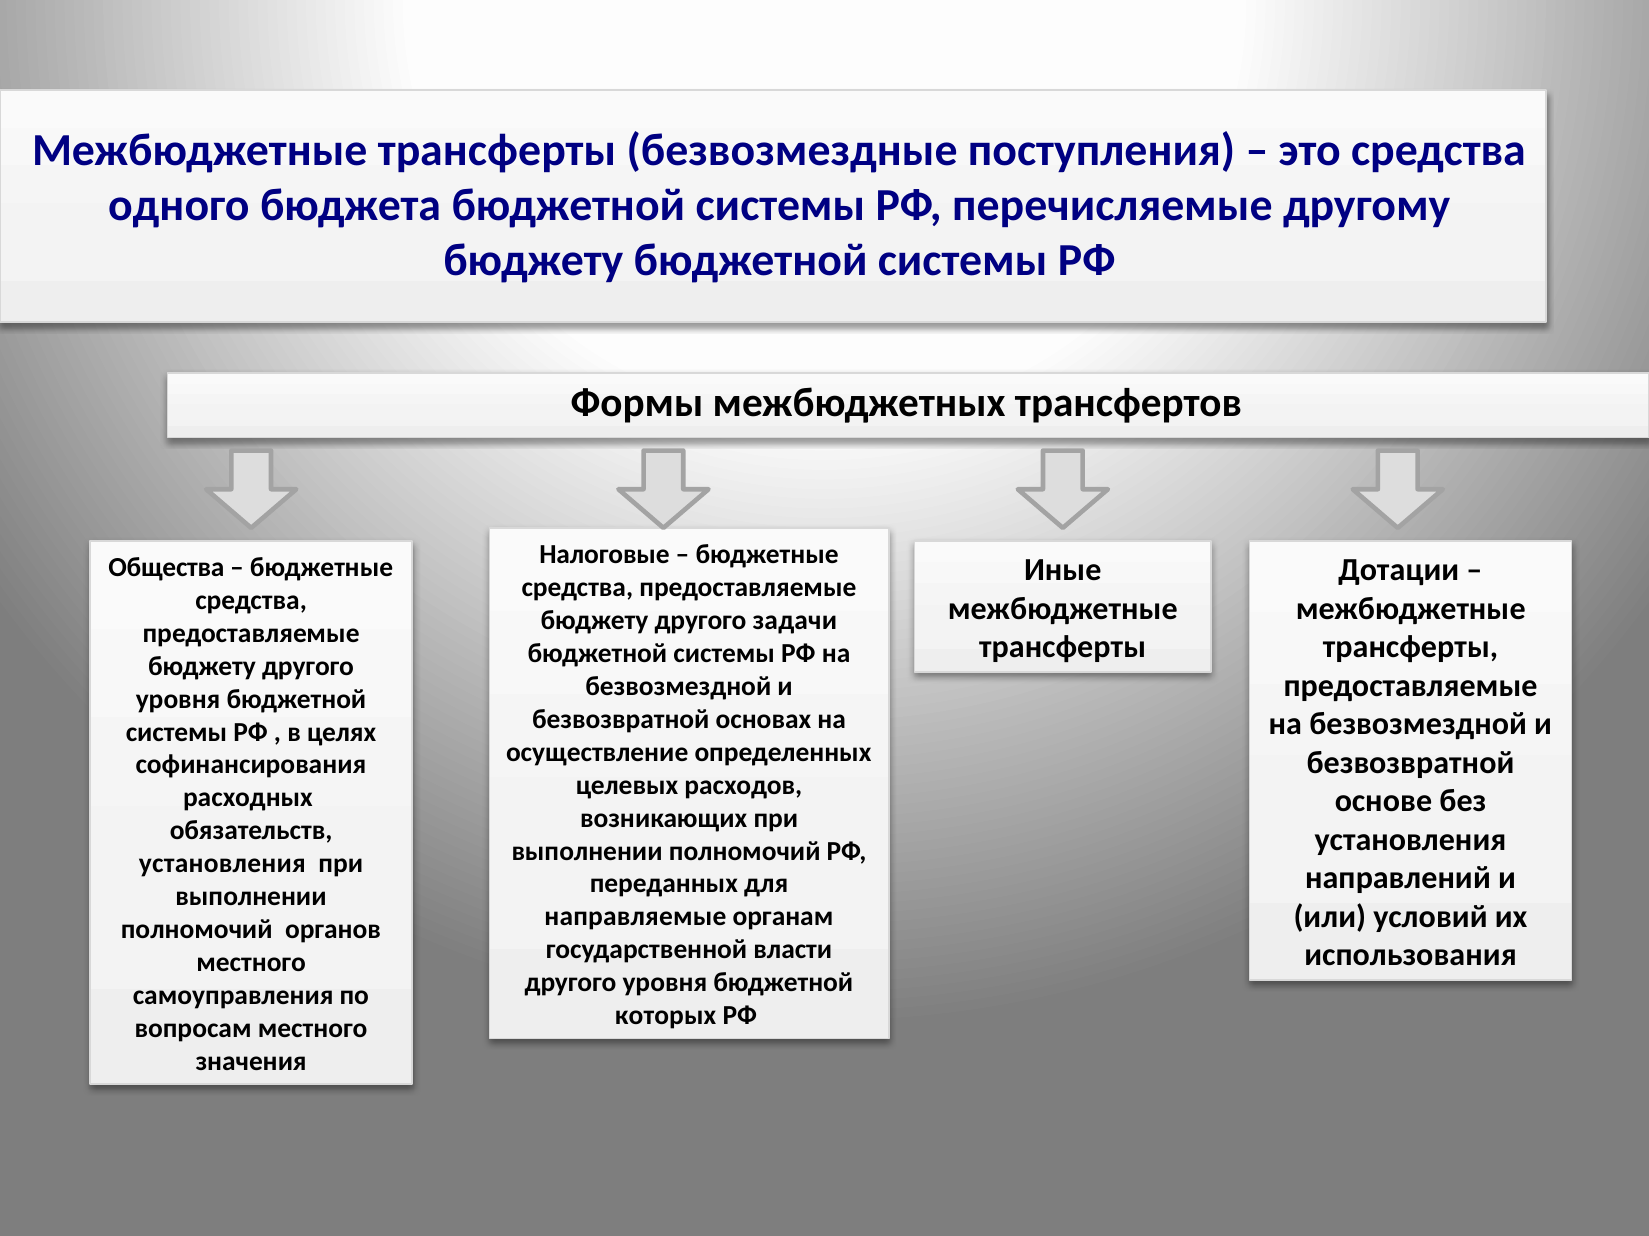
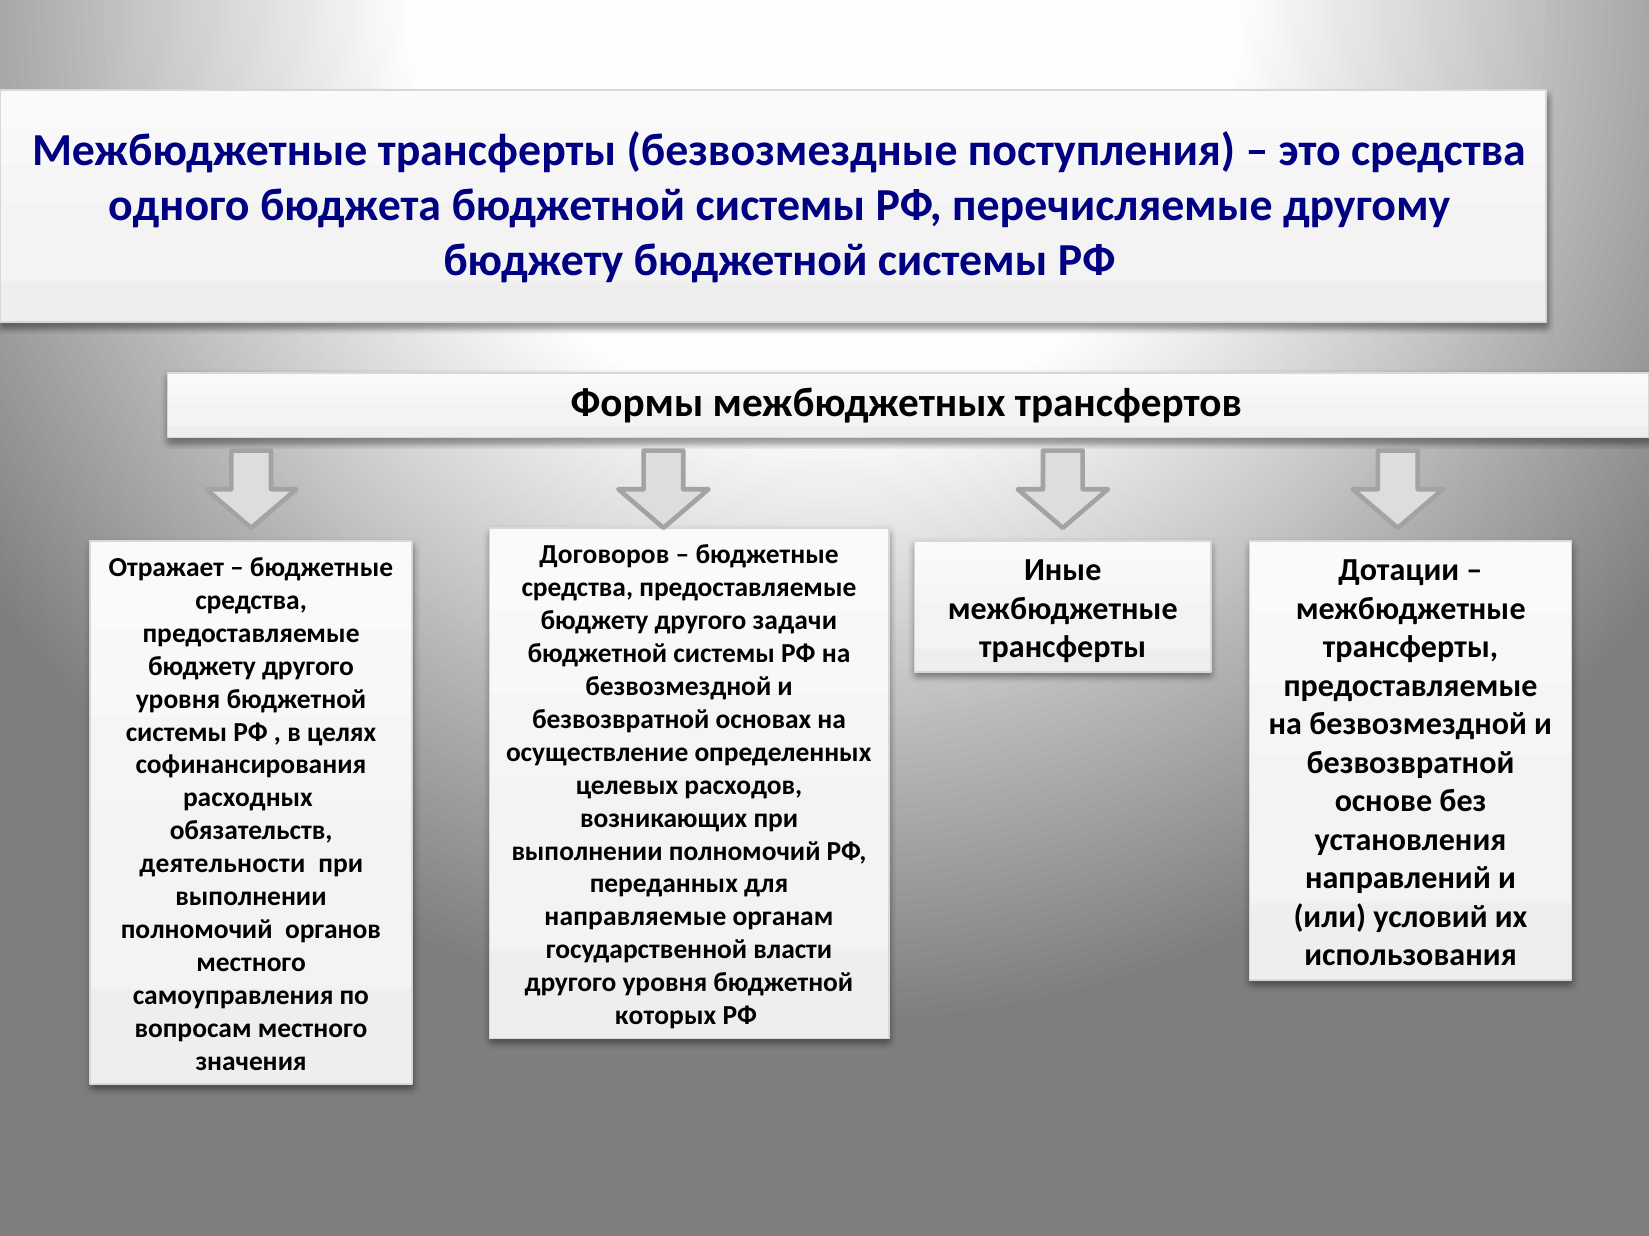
Налоговые: Налоговые -> Договоров (604, 555)
Общества: Общества -> Отражает (166, 568)
установления: установления -> деятельности (222, 864)
